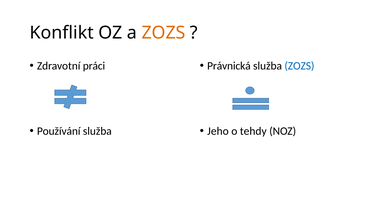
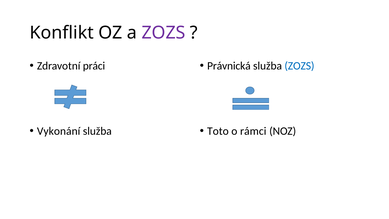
ZOZS colour: orange -> purple (163, 33)
Používání: Používání -> Vykonání (59, 131)
Jeho: Jeho -> Toto (218, 131)
tehdy: tehdy -> rámci (253, 131)
